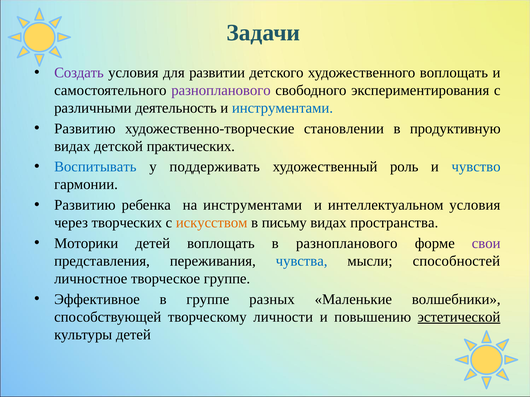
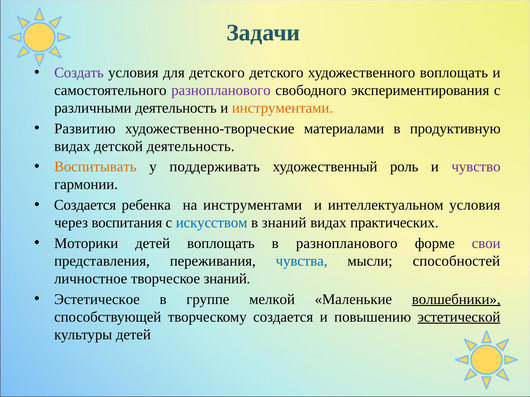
для развитии: развитии -> детского (217, 73)
инструментами colour: blue -> orange (282, 108)
становлении: становлении -> материалами (344, 129)
детской практических: практических -> деятельность (191, 146)
Воспитывать colour: blue -> orange (95, 167)
чувство colour: blue -> purple (476, 167)
Развитию: Развитию -> Создается (85, 205)
творческих: творческих -> воспитания (127, 223)
искусством colour: orange -> blue (212, 223)
в письму: письму -> знаний (284, 223)
пространства: пространства -> практических (394, 223)
творческое группе: группе -> знаний (227, 279)
Эффективное: Эффективное -> Эстетическое (97, 300)
разных: разных -> мелкой (272, 300)
волшебники underline: none -> present (456, 300)
творческому личности: личности -> создается (283, 317)
